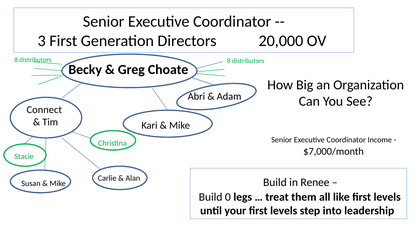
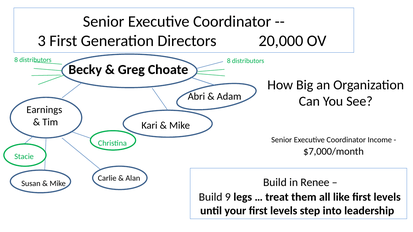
Connect: Connect -> Earnings (44, 110)
0: 0 -> 9 (228, 197)
